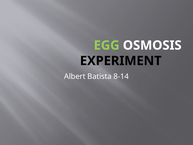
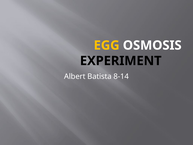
EGG colour: light green -> yellow (107, 45)
